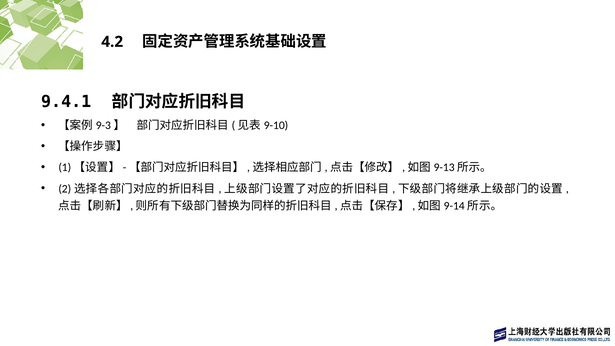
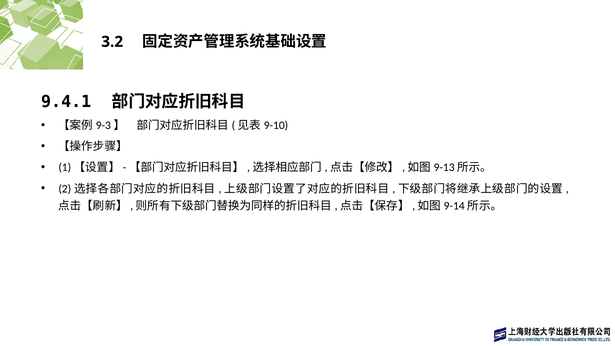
4.2: 4.2 -> 3.2 (112, 42)
